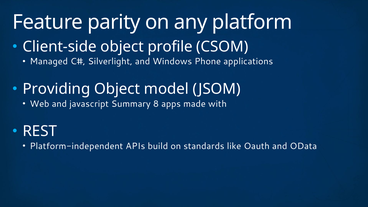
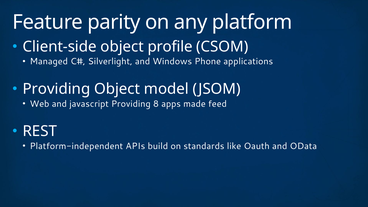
javascript Summary: Summary -> Providing (131, 104)
with: with -> feed (217, 104)
